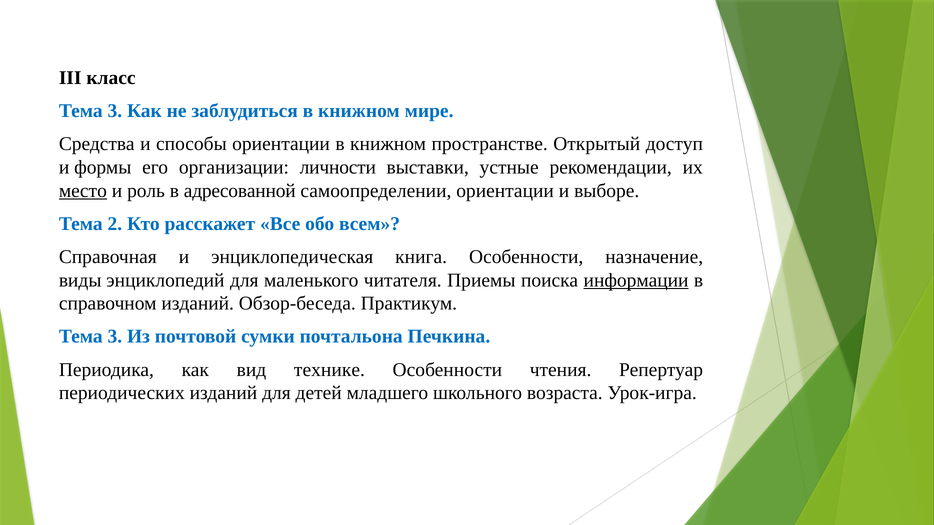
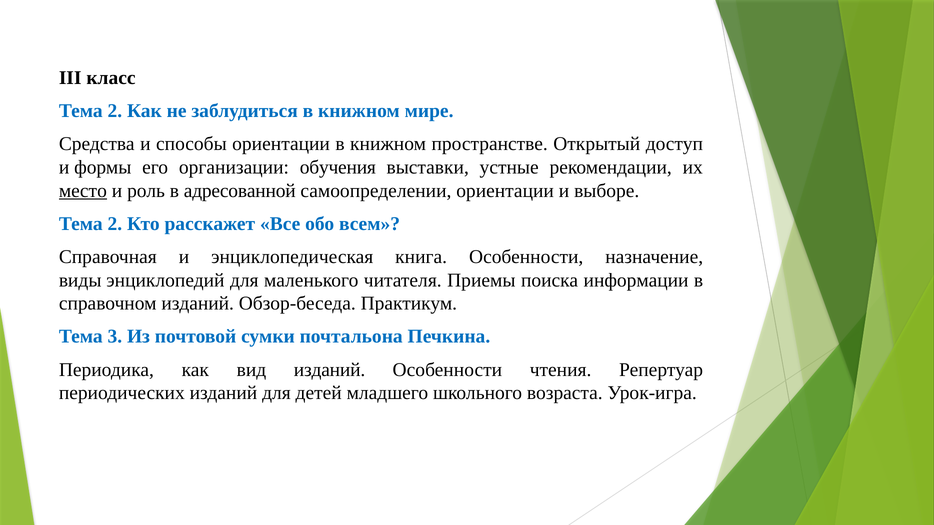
3: 3 -> 2 (115, 111)
личности: личности -> обучения (338, 167)
информации underline: present -> none (636, 280)
вид технике: технике -> изданий (330, 370)
